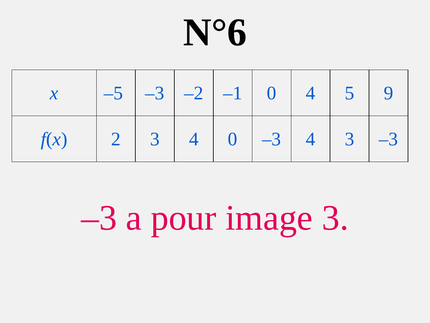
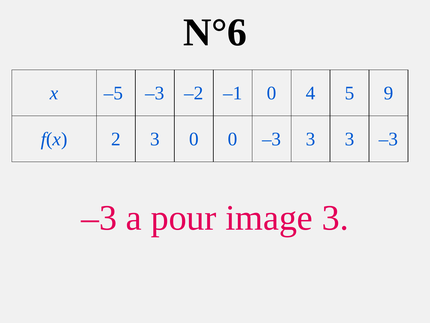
3 4: 4 -> 0 (194, 139)
–3 4: 4 -> 3 (311, 139)
